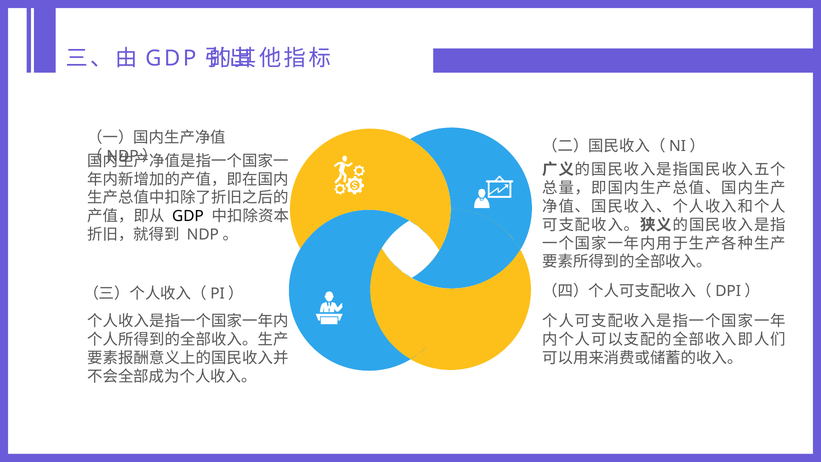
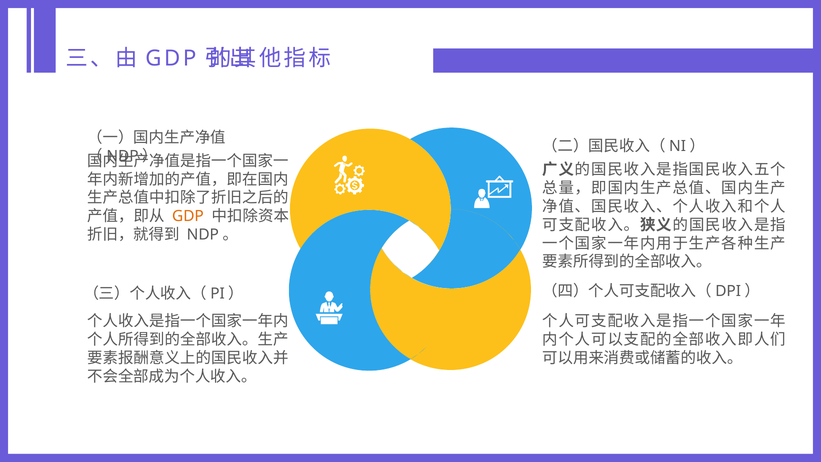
GDP colour: black -> orange (188, 216)
